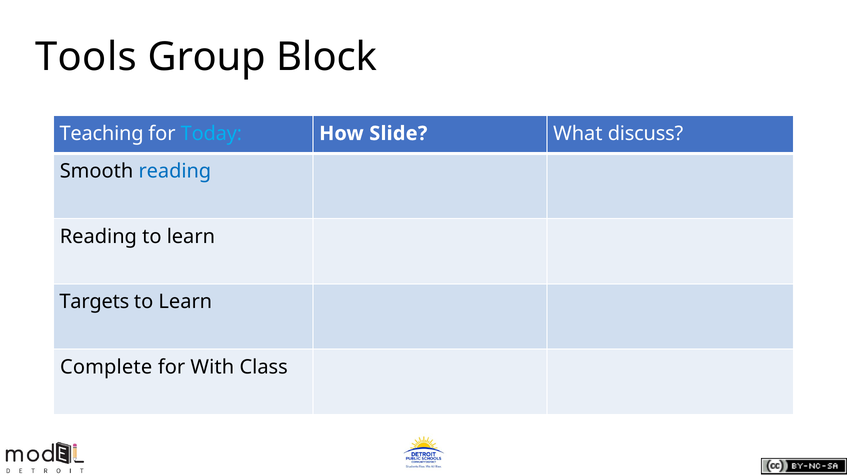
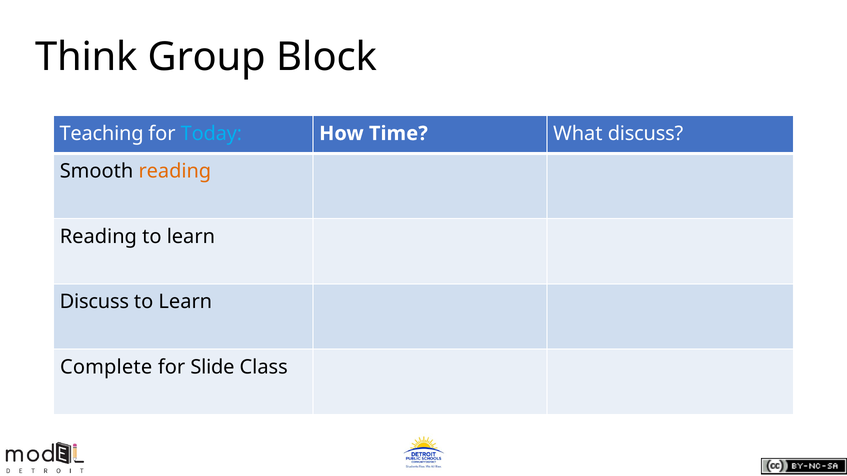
Tools: Tools -> Think (86, 57)
Slide: Slide -> Time (398, 134)
reading colour: blue -> orange (175, 171)
Targets: Targets -> Discuss (94, 302)
With: With -> Slide (212, 367)
